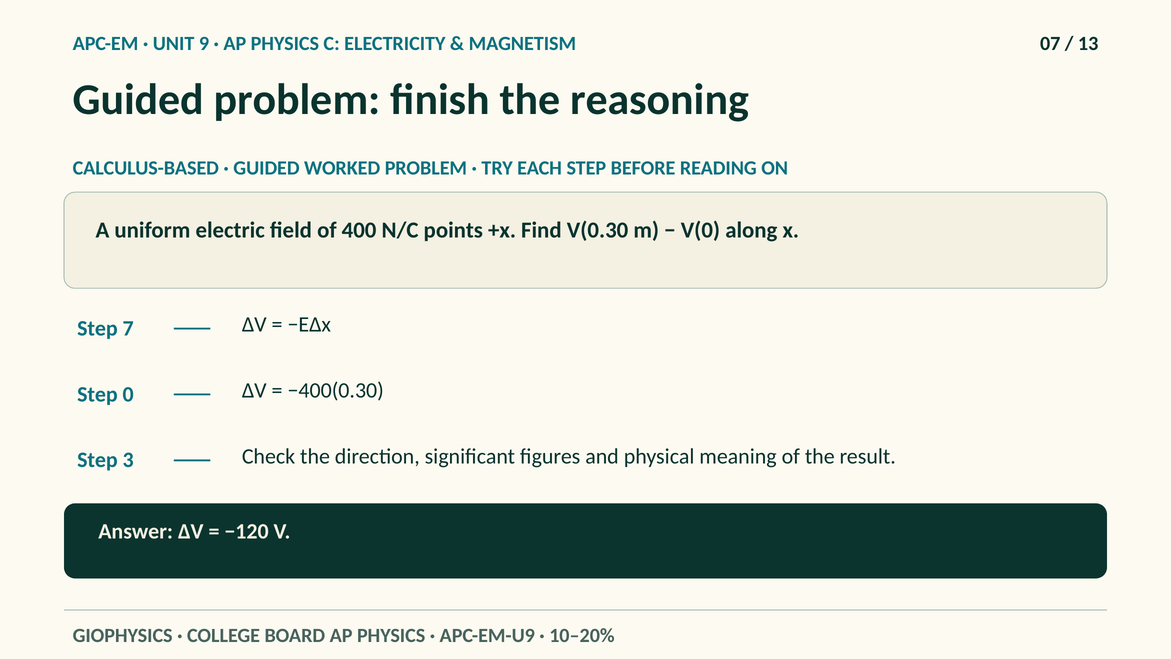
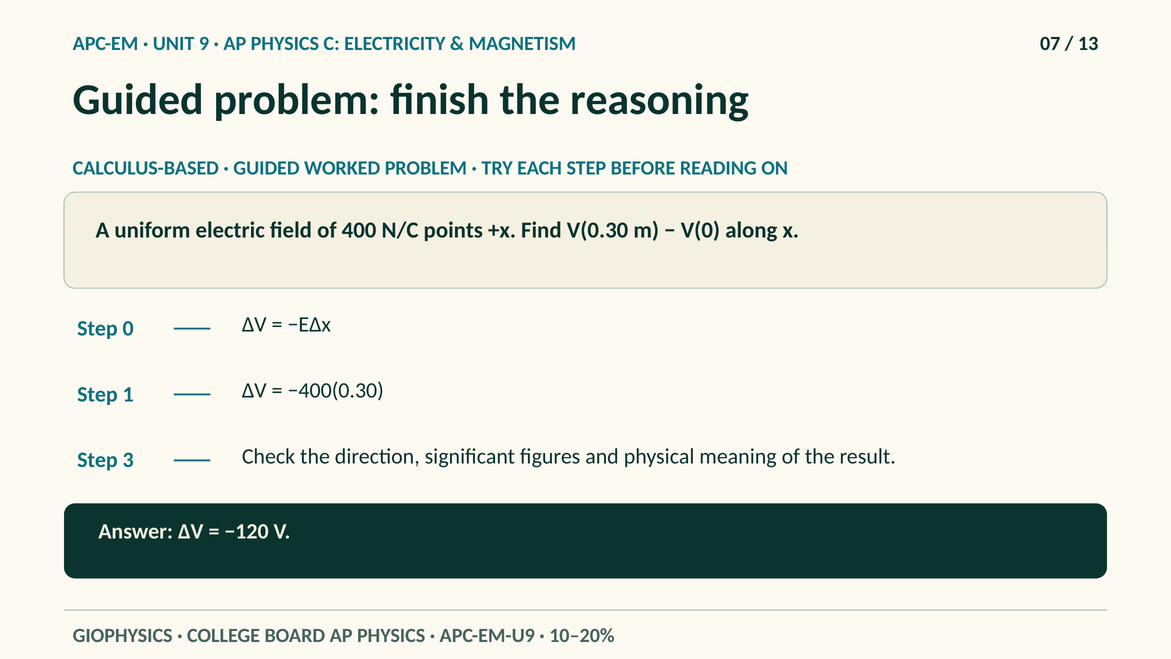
7: 7 -> 0 (128, 328)
0: 0 -> 1 (128, 394)
